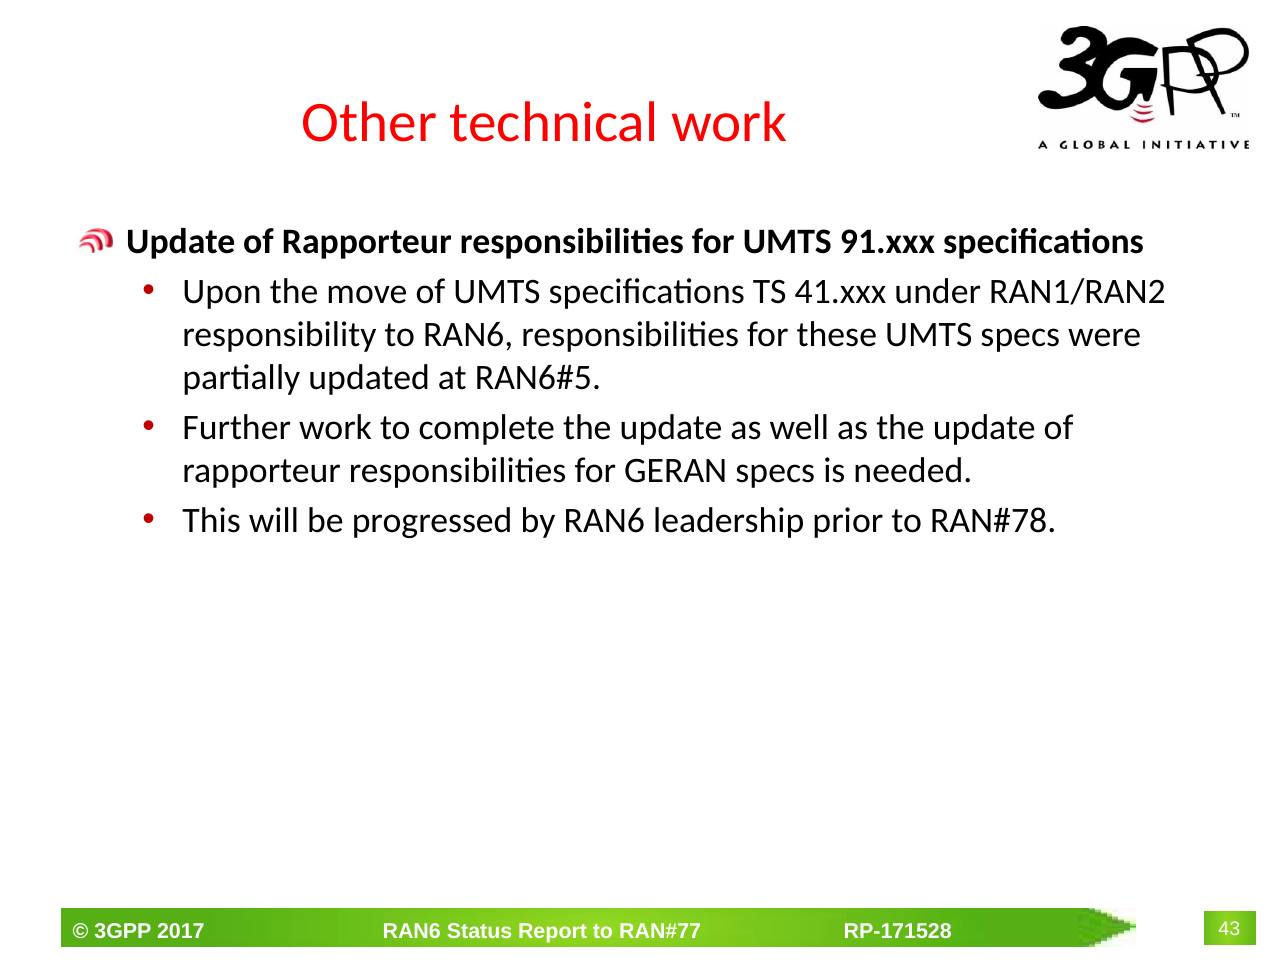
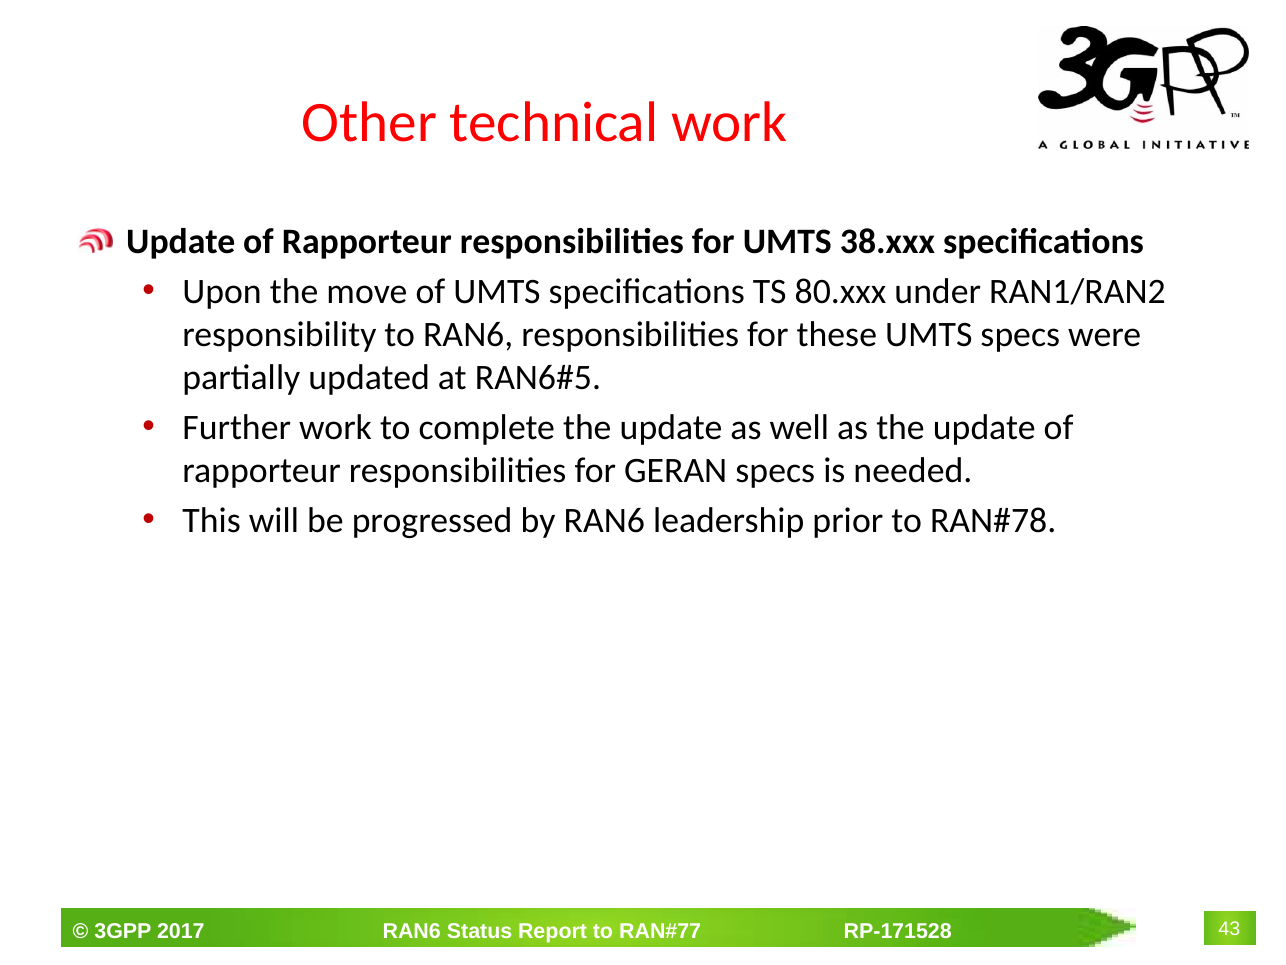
91.xxx: 91.xxx -> 38.xxx (887, 242)
41.xxx: 41.xxx -> 80.xxx (841, 292)
